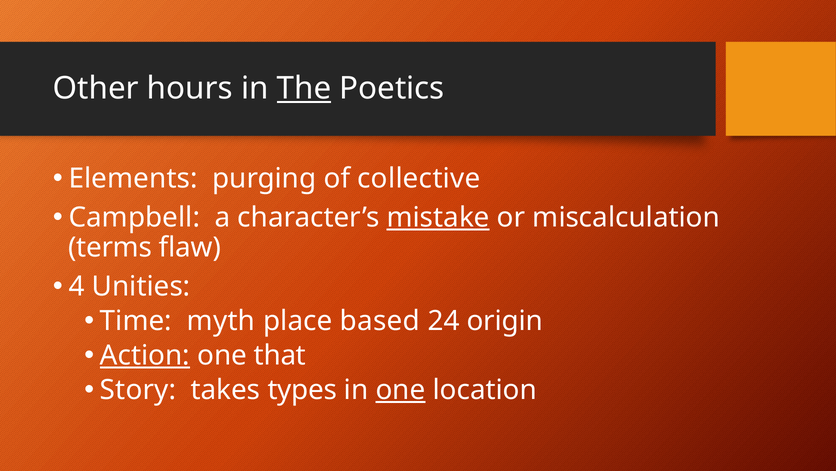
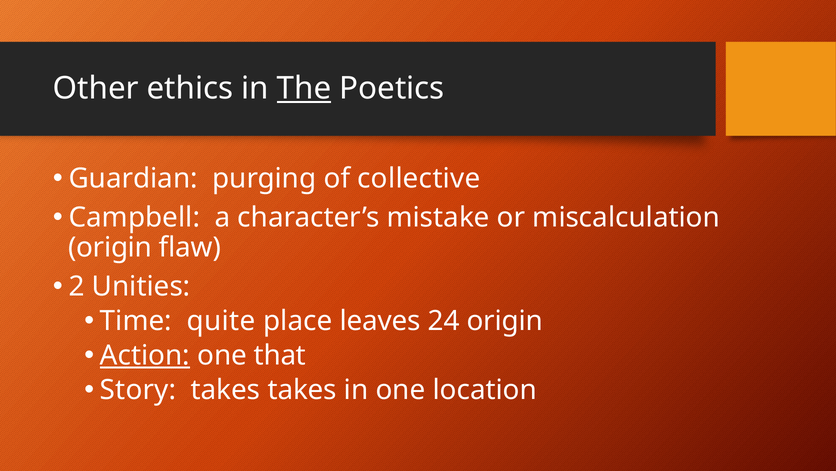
hours: hours -> ethics (190, 88)
Elements: Elements -> Guardian (133, 178)
mistake underline: present -> none (438, 217)
terms: terms -> origin (110, 247)
4: 4 -> 2 (77, 286)
myth: myth -> quite (221, 320)
based: based -> leaves (380, 320)
takes types: types -> takes (302, 389)
one underline: present -> none (400, 389)
